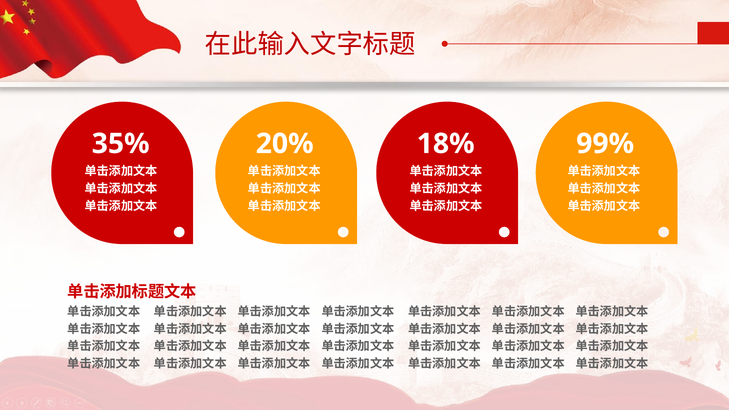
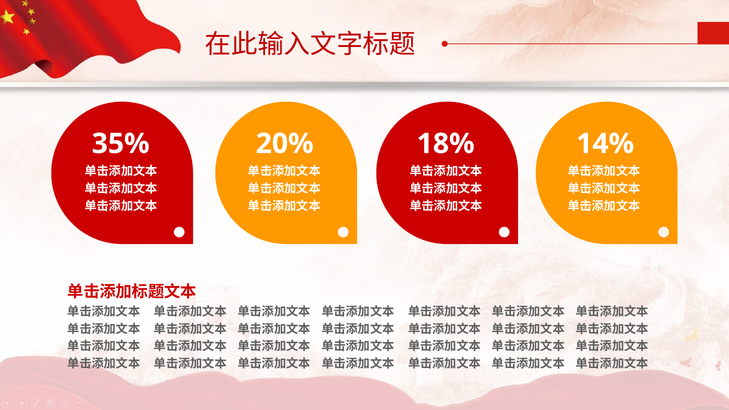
99%: 99% -> 14% (605, 144)
